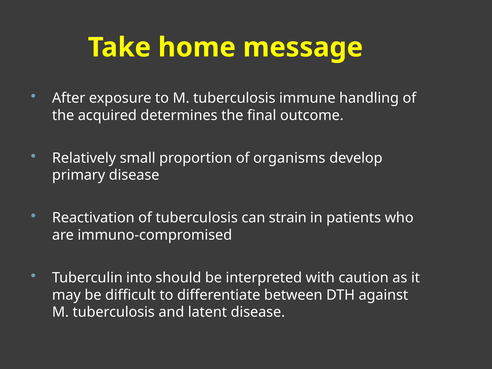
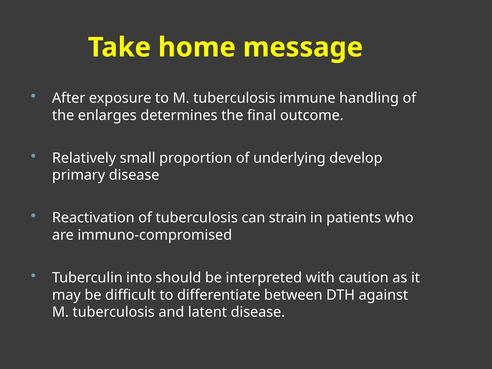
acquired: acquired -> enlarges (107, 115)
organisms: organisms -> underlying (289, 158)
